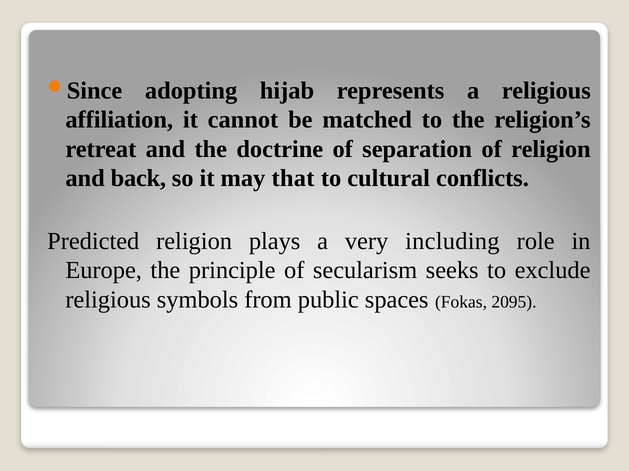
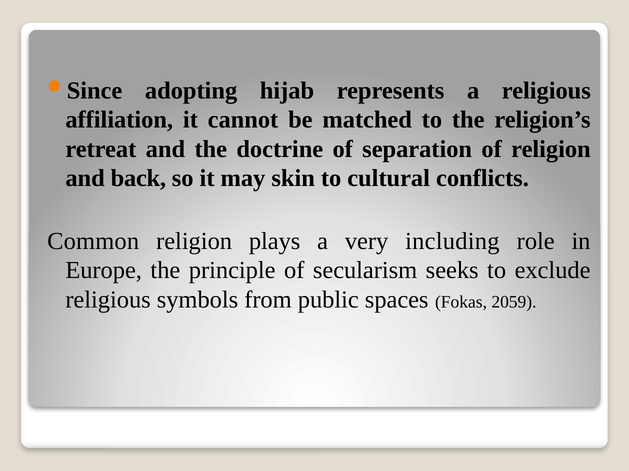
that: that -> skin (293, 178)
Predicted: Predicted -> Common (93, 241)
2095: 2095 -> 2059 (514, 302)
